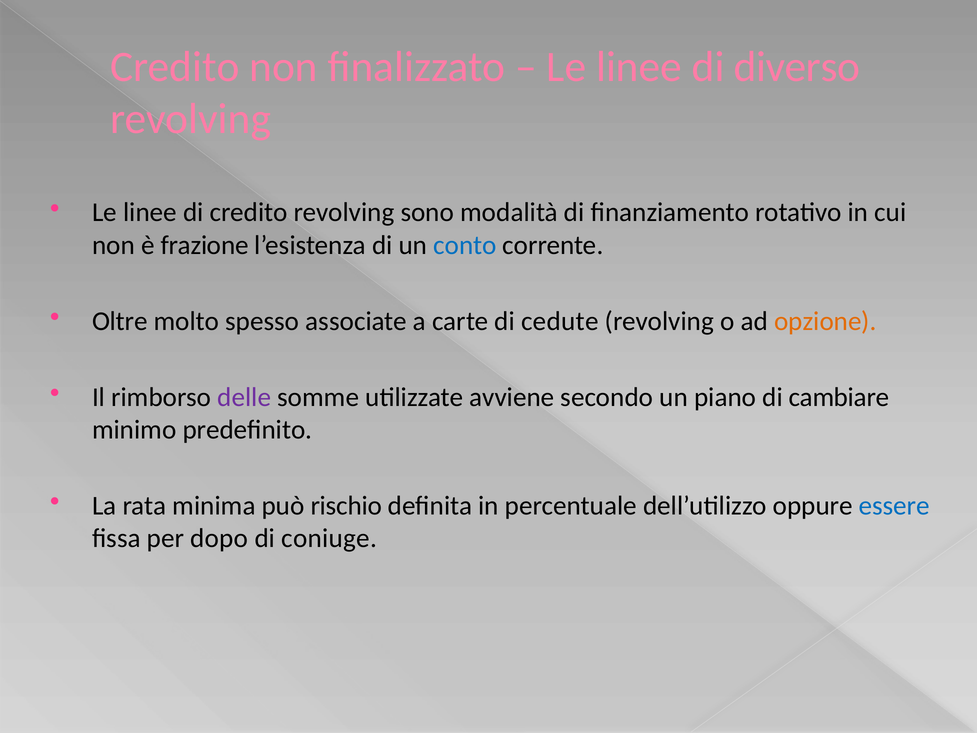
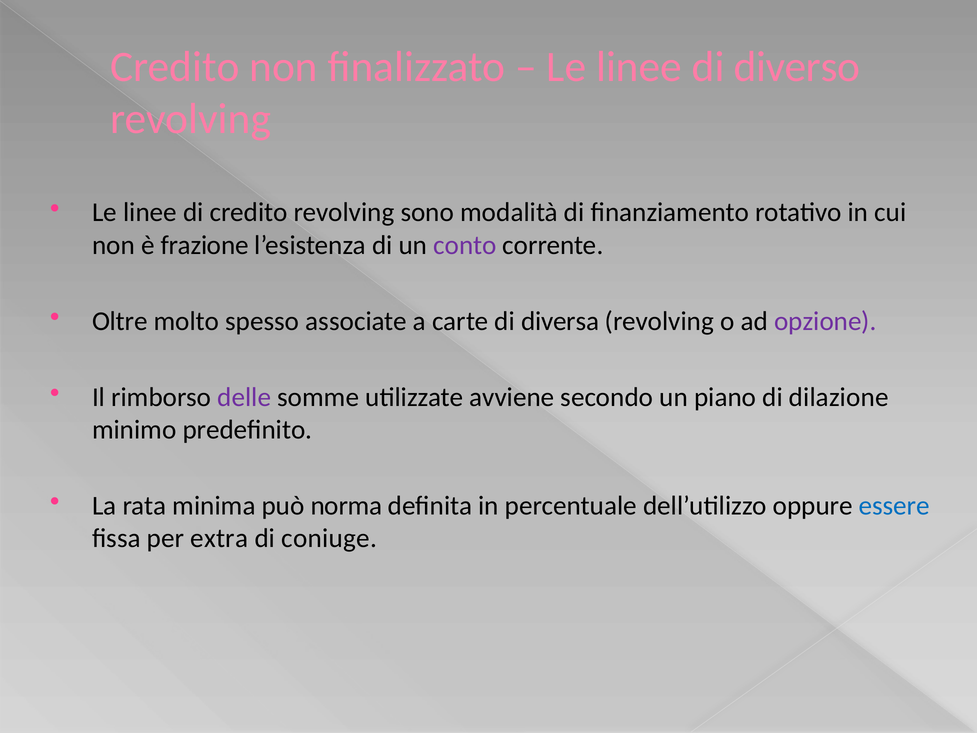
conto colour: blue -> purple (465, 245)
cedute: cedute -> diversa (560, 321)
opzione colour: orange -> purple (825, 321)
cambiare: cambiare -> dilazione (839, 397)
rischio: rischio -> norma (346, 506)
dopo: dopo -> extra (219, 538)
